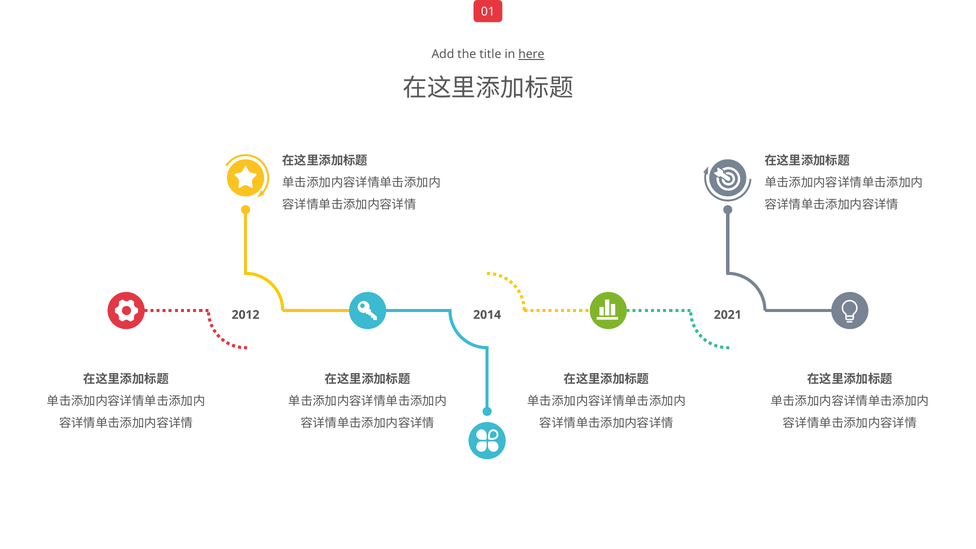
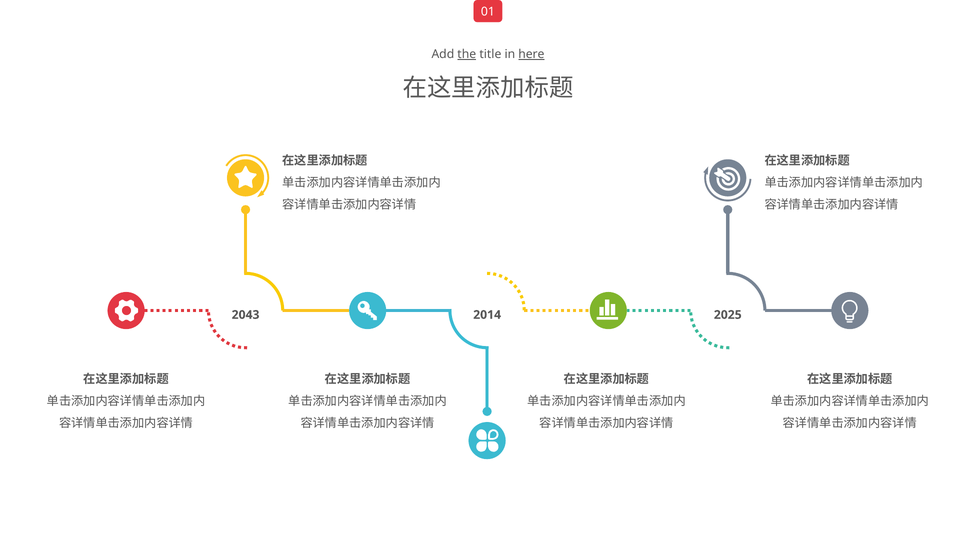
the underline: none -> present (467, 54)
2012: 2012 -> 2043 (246, 315)
2021: 2021 -> 2025 (728, 315)
